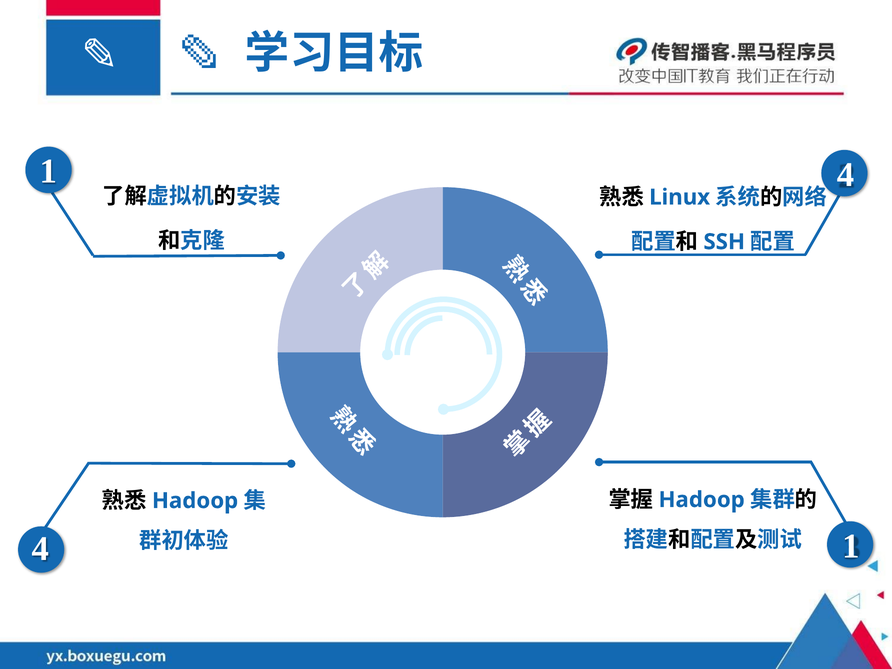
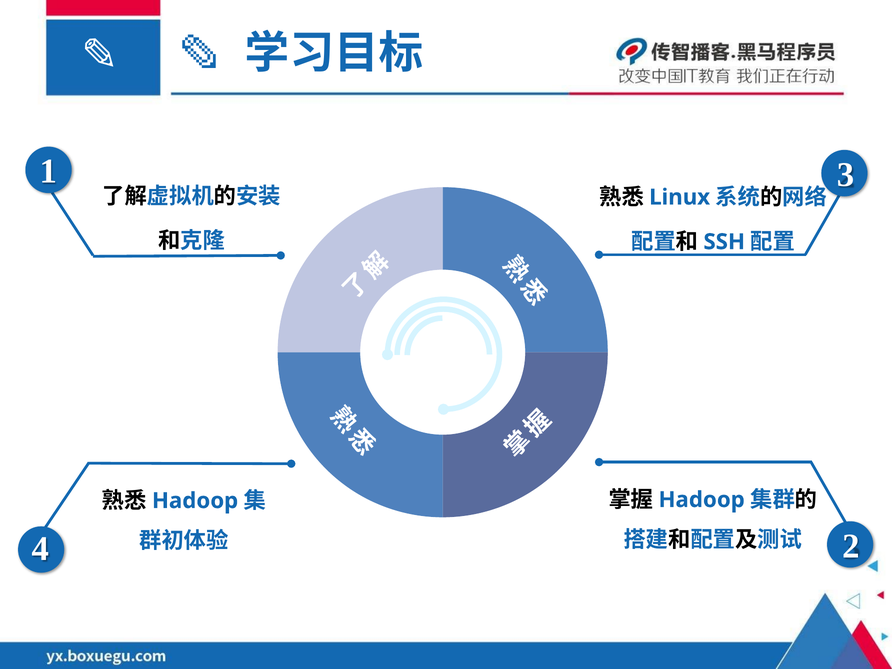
4: 4 -> 3 (845, 175)
1: 1 -> 2 (851, 546)
